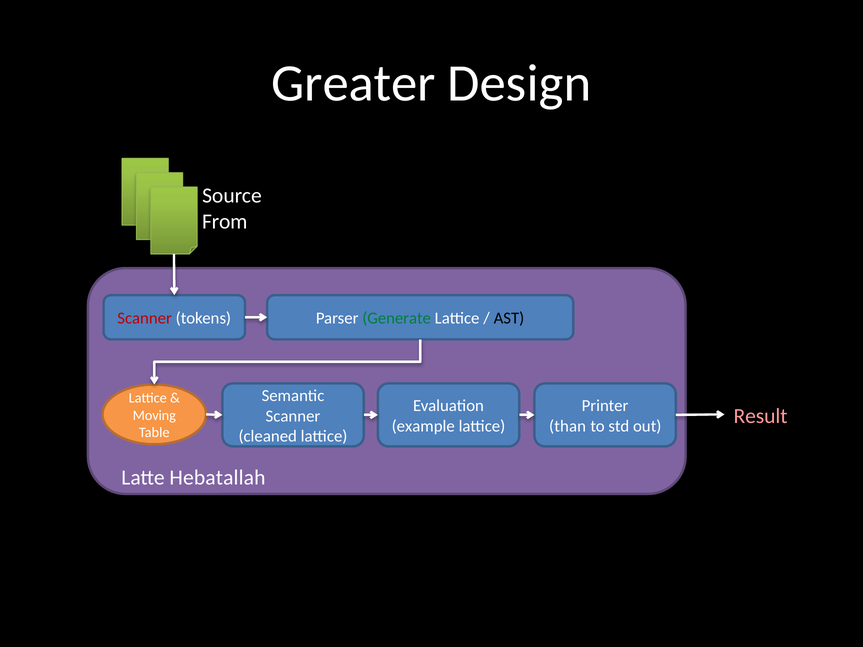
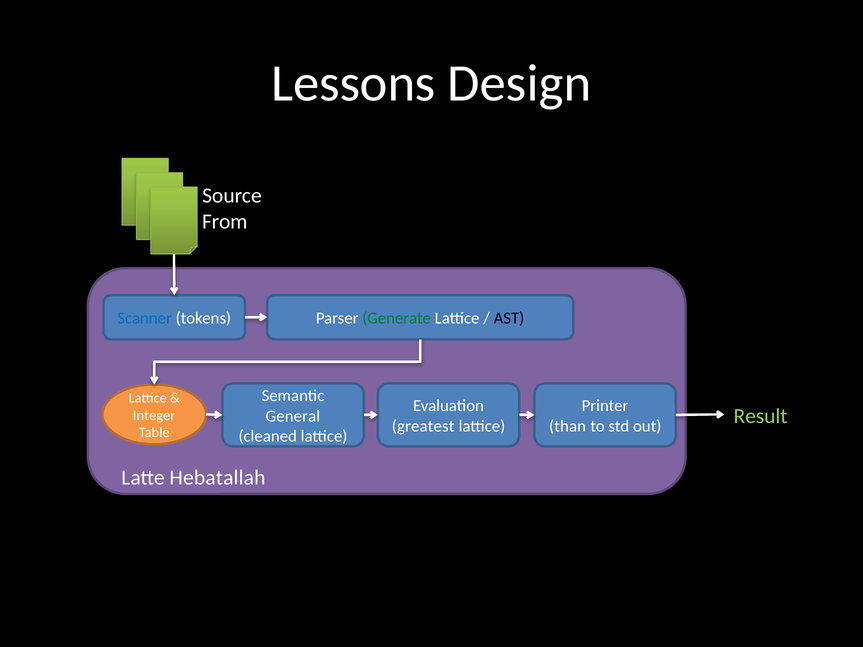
Greater: Greater -> Lessons (353, 84)
Scanner colour: red -> blue (145, 319)
Result colour: pink -> light green (761, 416)
Scanner: Scanner -> General (293, 416)
Moving: Moving -> Integer (154, 416)
example: example -> greatest (423, 426)
